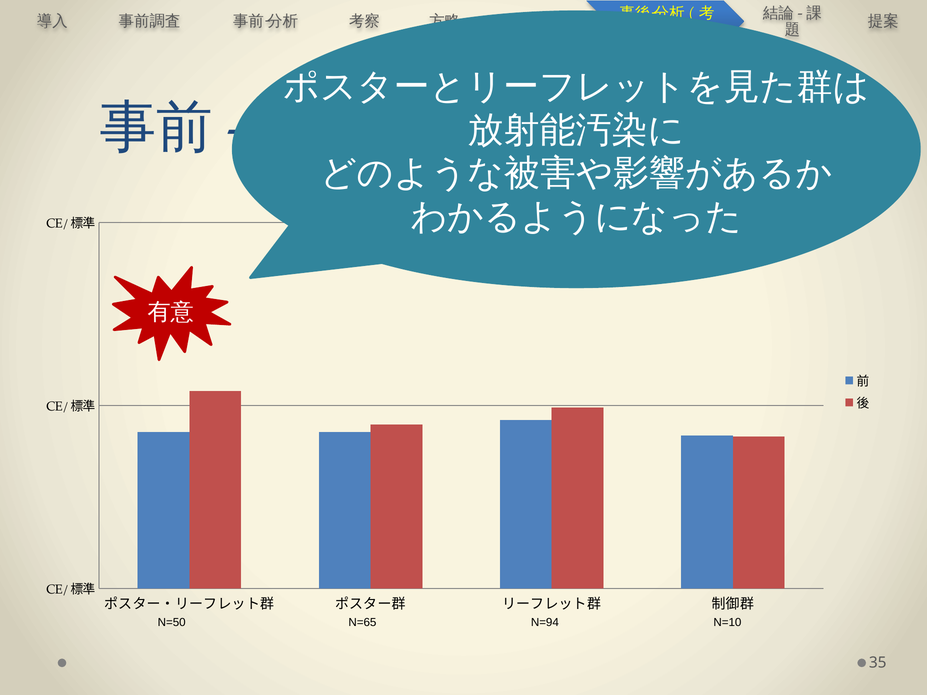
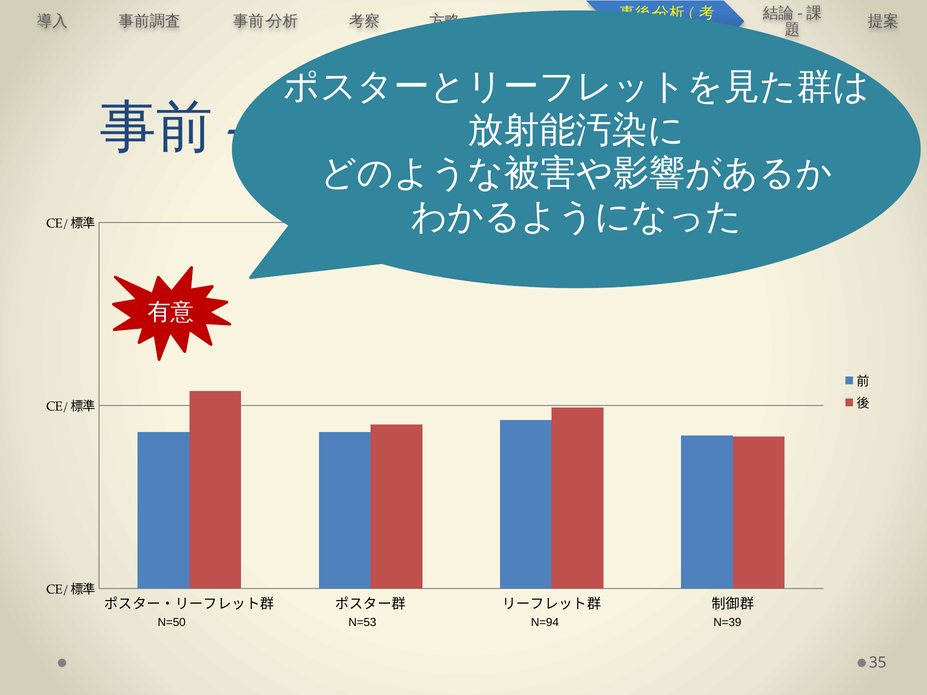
N=65: N=65 -> N=53 (362, 623)
N=10: N=10 -> N=39 (727, 623)
